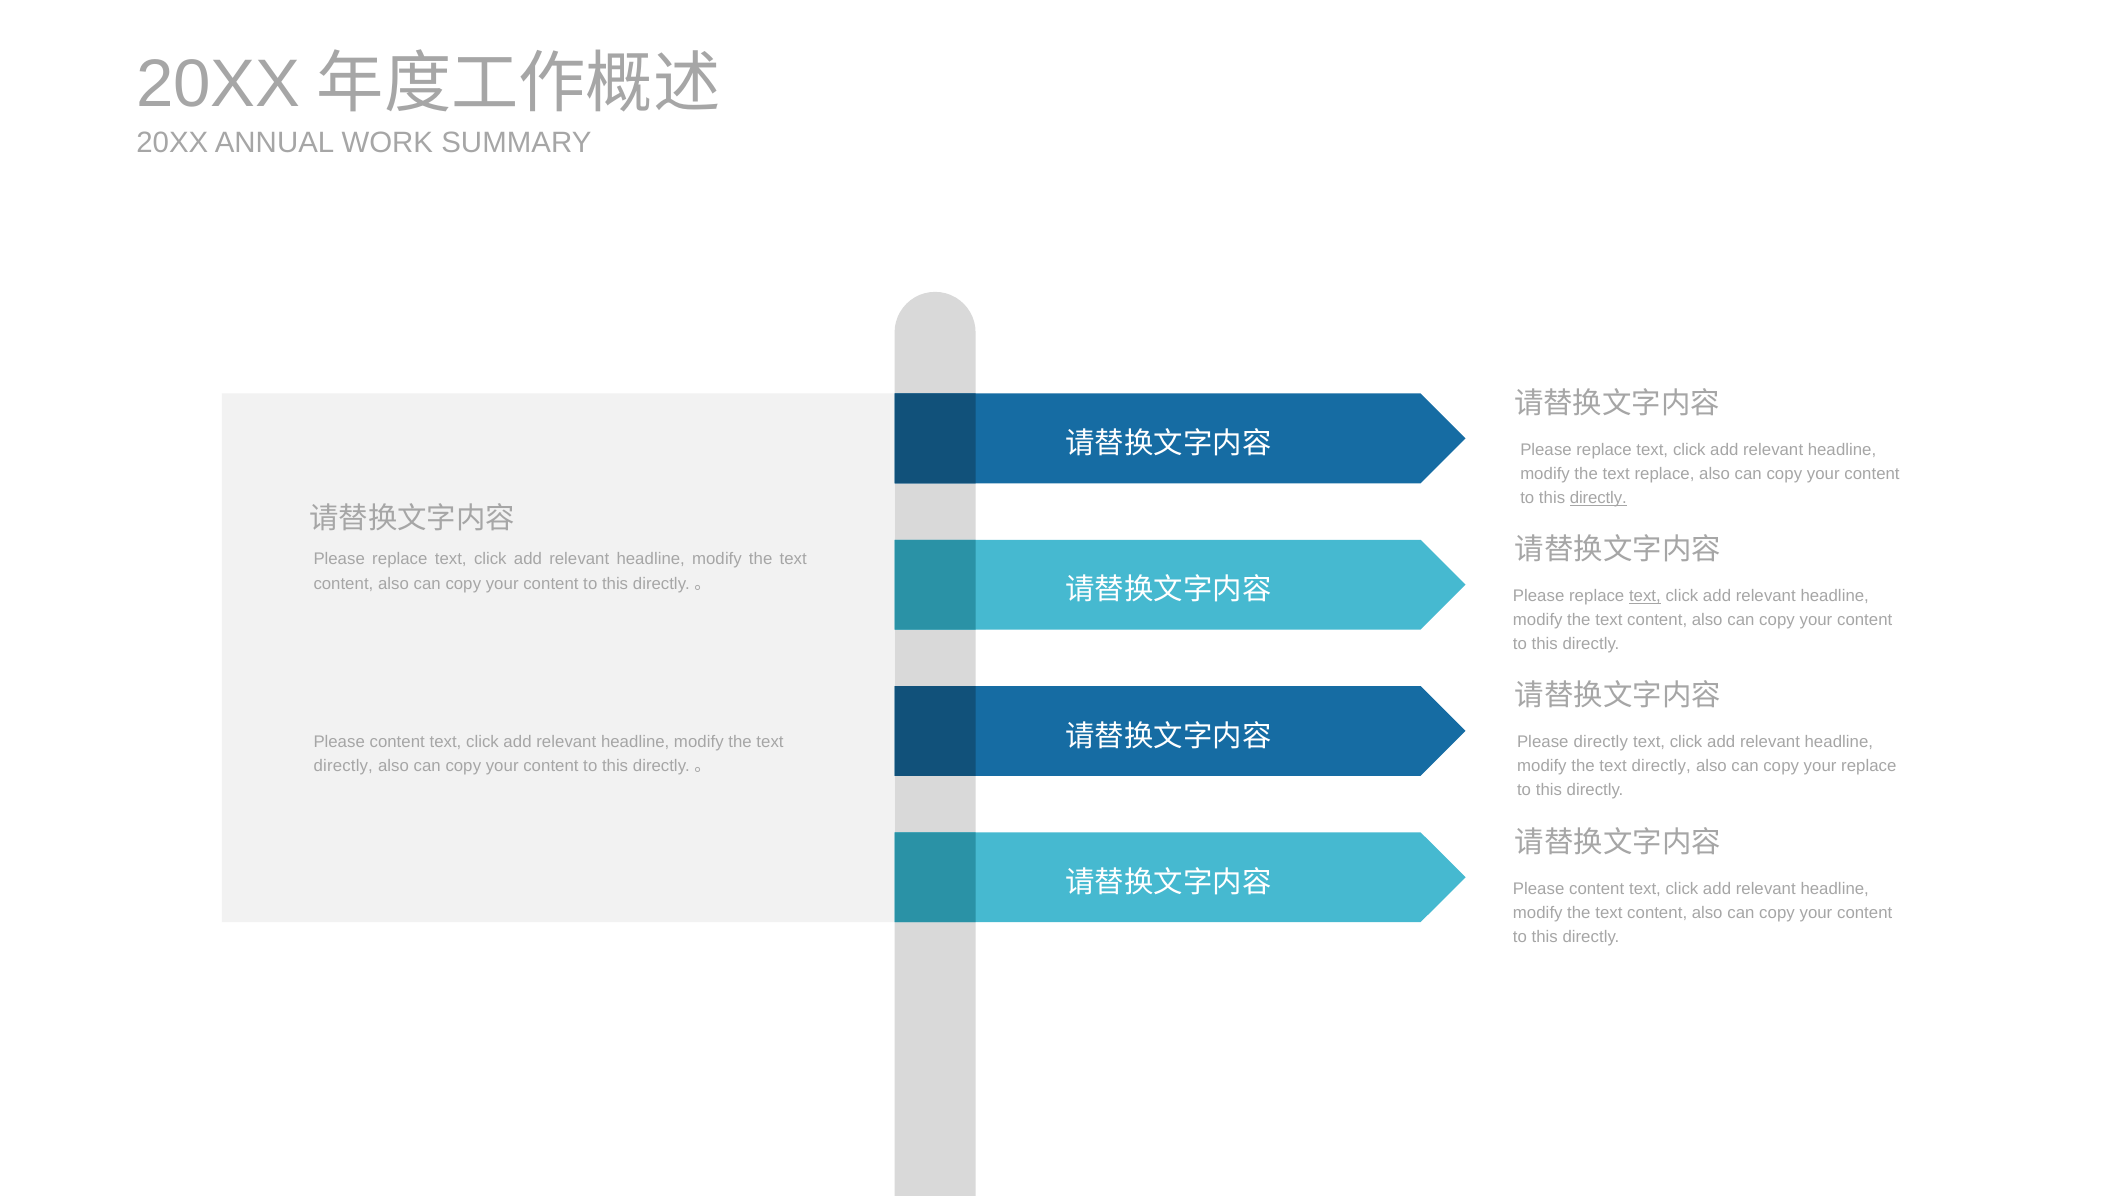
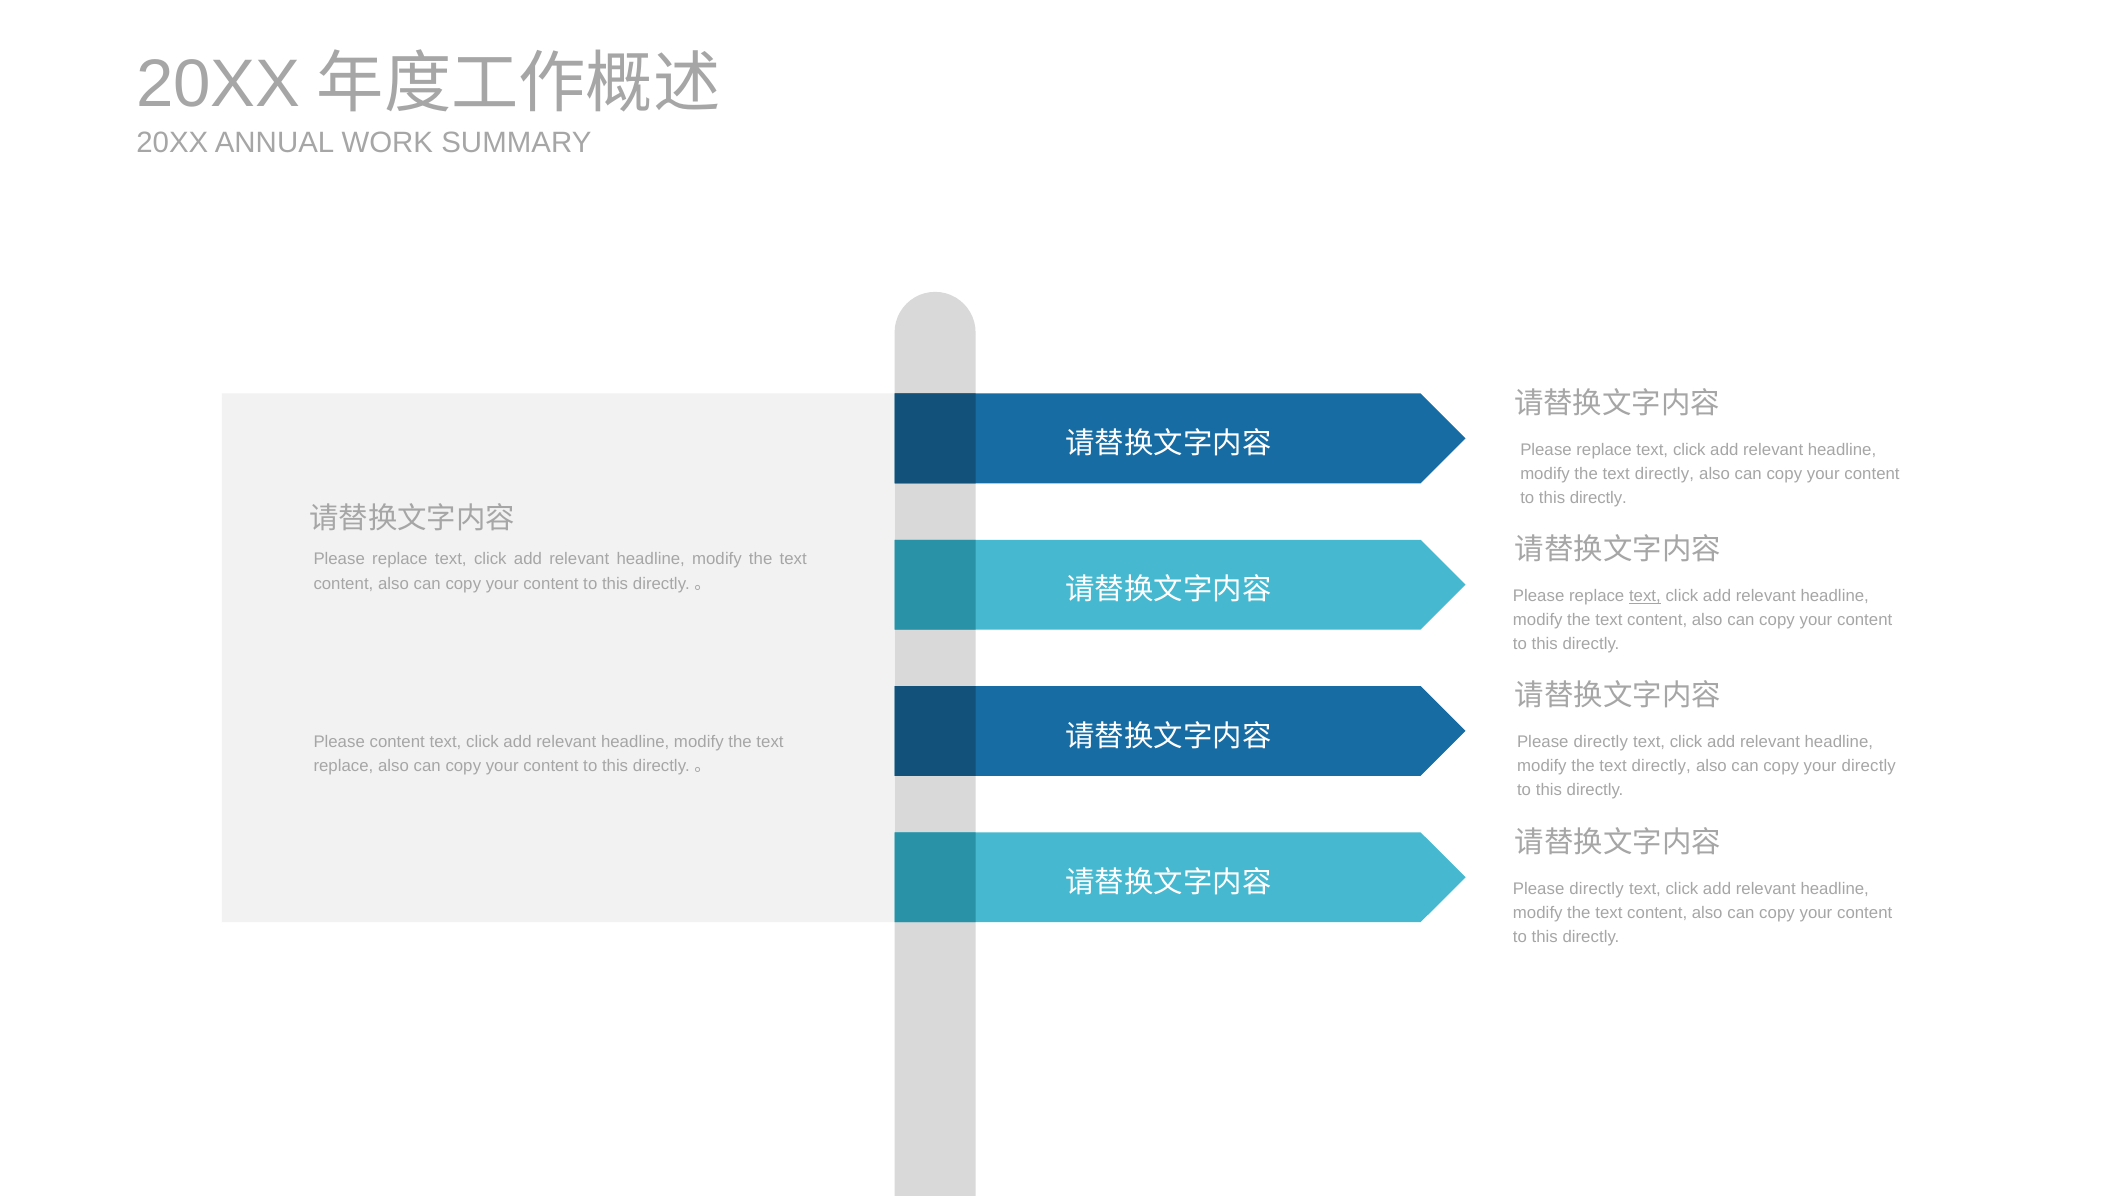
replace: replace -> directly (1664, 474)
directly underline: present -> none (1598, 498)
directly: directly -> replace (343, 766)
your replace: replace -> directly (1869, 767)
content: content -> directly (1597, 889)
